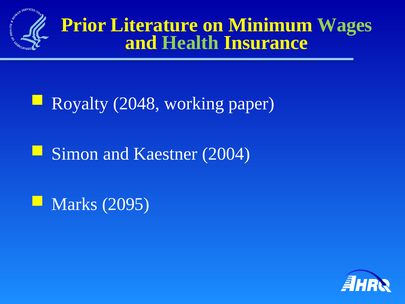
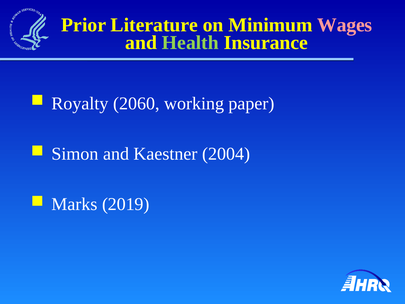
Wages colour: light green -> pink (345, 25)
2048: 2048 -> 2060 (136, 103)
2095: 2095 -> 2019 (126, 204)
